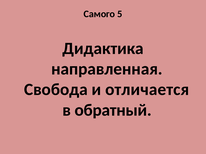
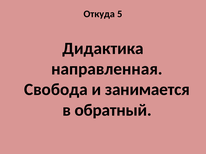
Самого: Самого -> Откуда (99, 14)
отличается: отличается -> занимается (147, 90)
